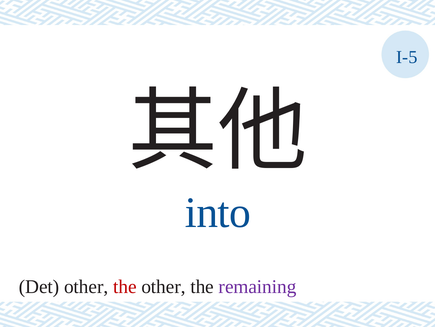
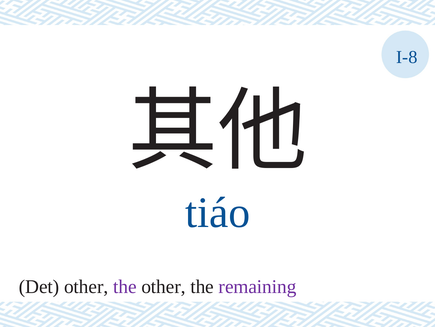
I-5: I-5 -> I-8 (407, 57)
into: into -> tiáo (218, 212)
the colour: red -> purple (125, 286)
